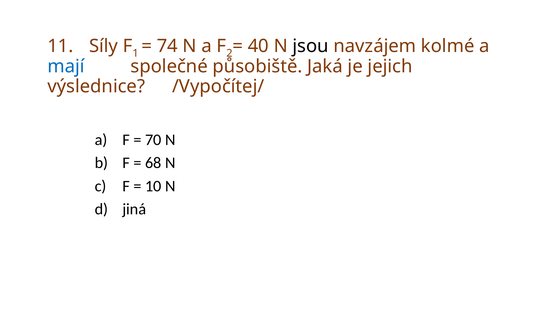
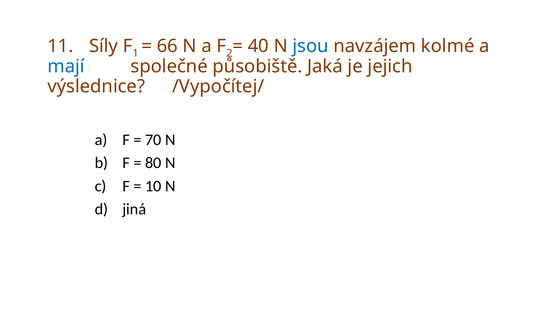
74: 74 -> 66 (167, 46)
jsou colour: black -> blue (311, 46)
68: 68 -> 80 (153, 163)
